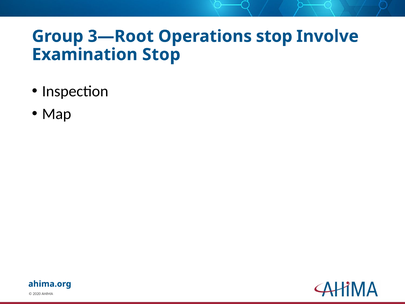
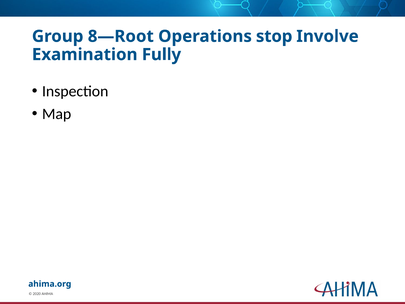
3—Root: 3—Root -> 8—Root (121, 36)
Examination Stop: Stop -> Fully (161, 55)
